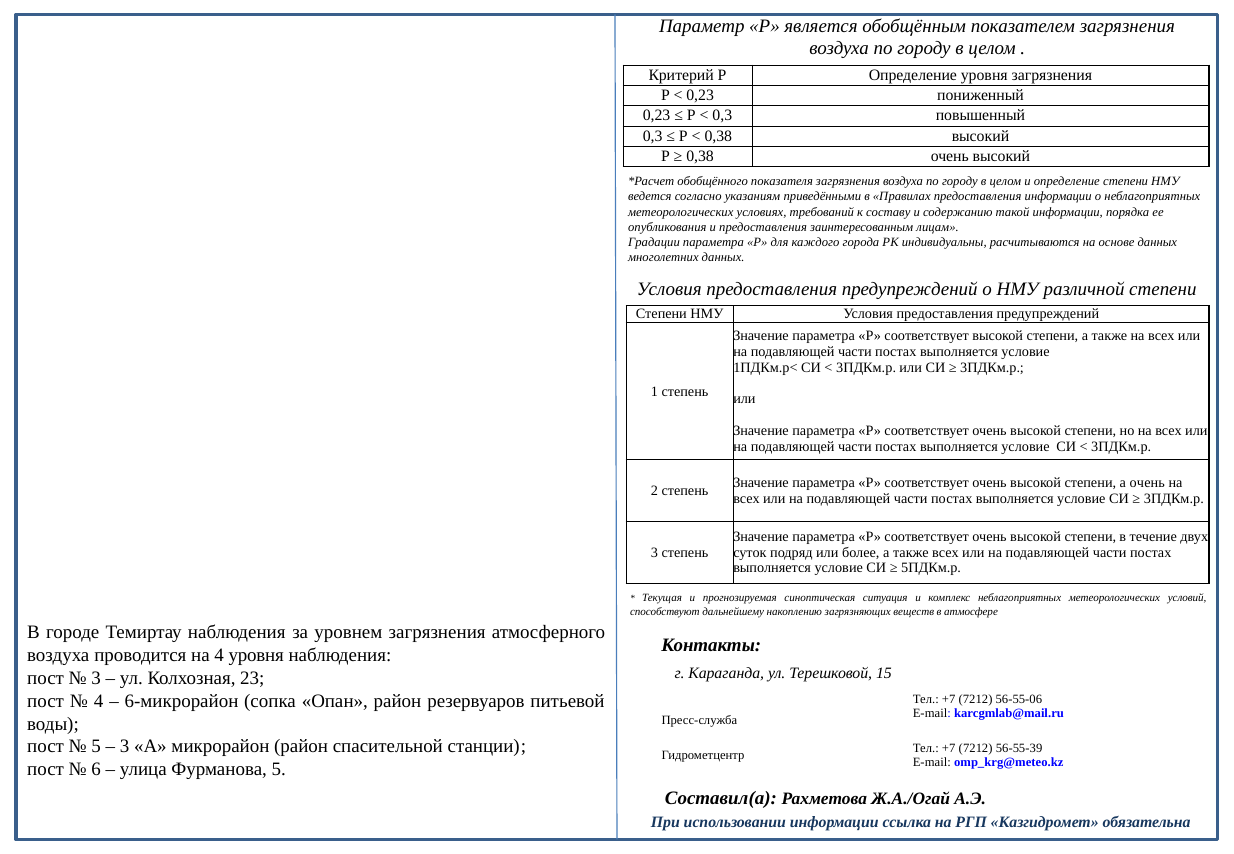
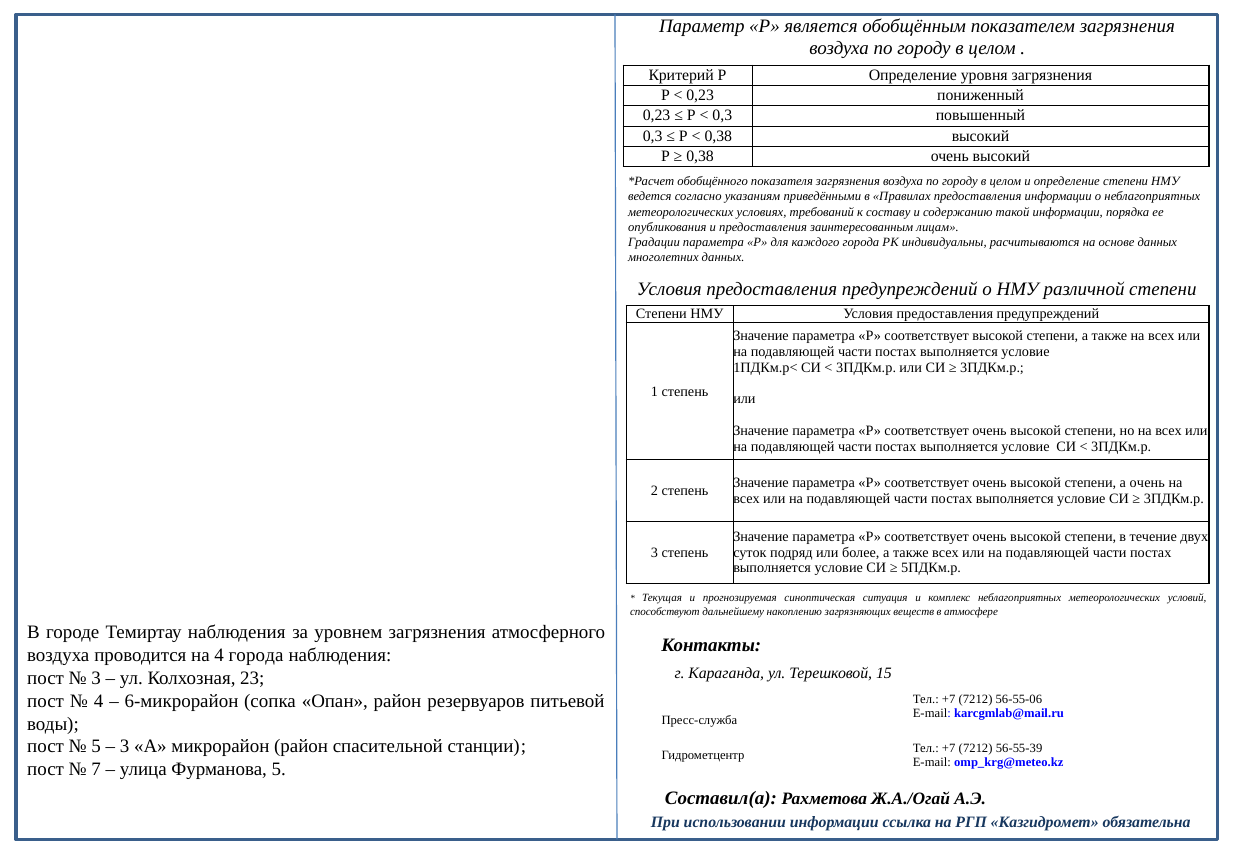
4 уровня: уровня -> города (256, 656)
6: 6 -> 7 (96, 770)
